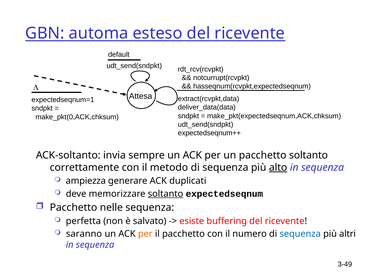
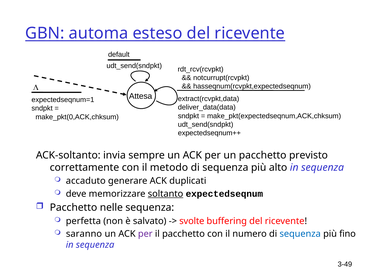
pacchetto soltanto: soltanto -> previsto (308, 155)
alto underline: present -> none (278, 168)
ampiezza: ampiezza -> accaduto (86, 181)
esiste: esiste -> svolte (192, 221)
per colour: orange -> purple (145, 234)
altri: altri -> fino (348, 234)
